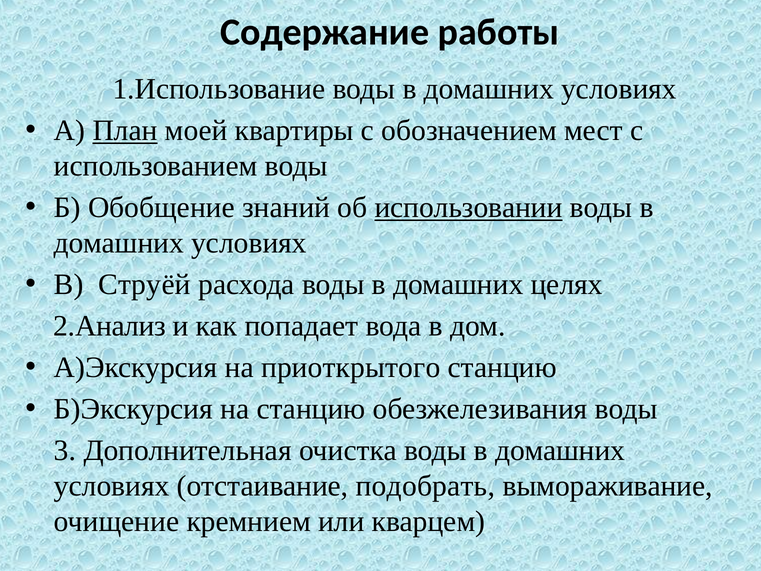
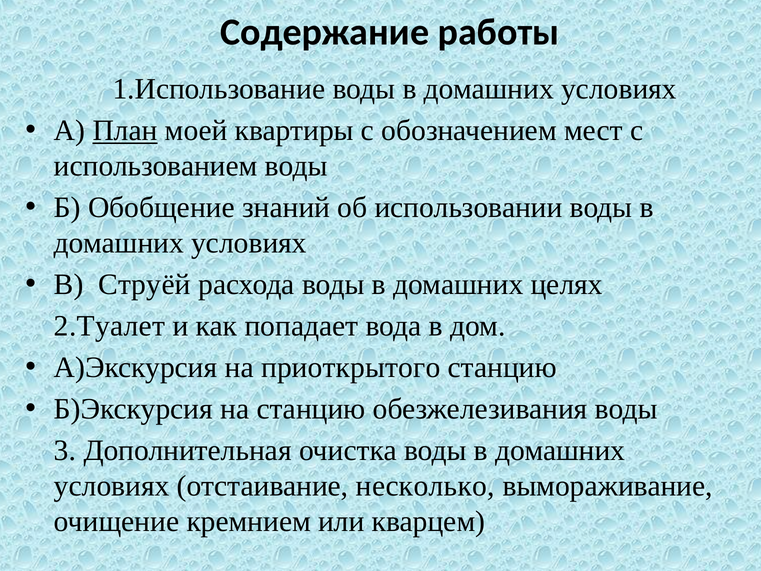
использовании underline: present -> none (469, 208)
2.Анализ: 2.Анализ -> 2.Туалет (110, 326)
подобрать: подобрать -> несколько (425, 486)
